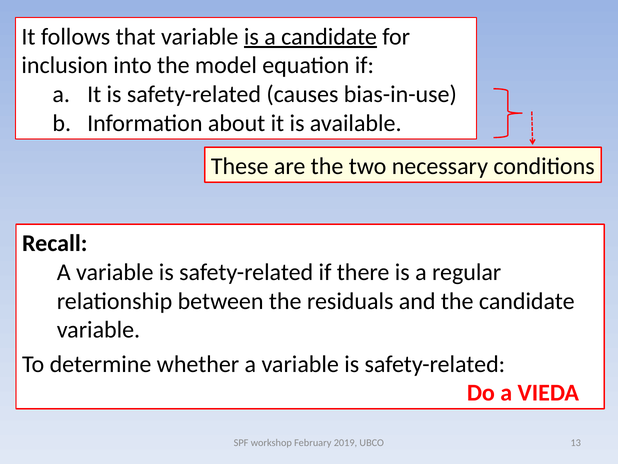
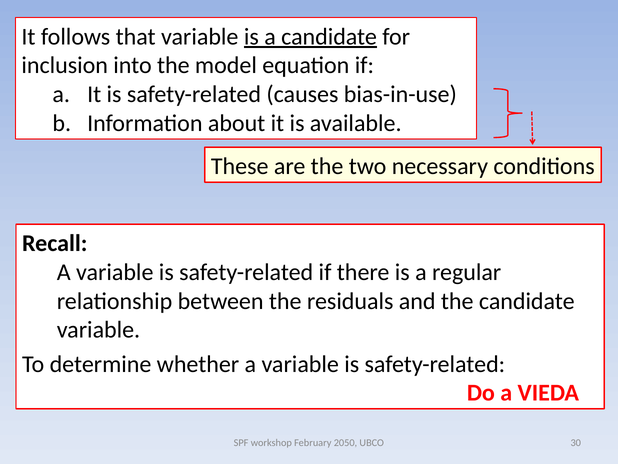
2019: 2019 -> 2050 (345, 443)
13: 13 -> 30 (576, 443)
